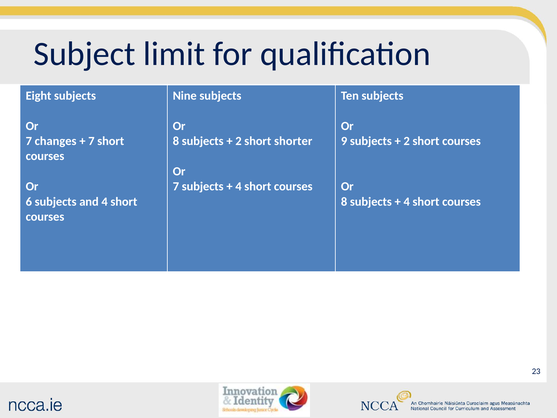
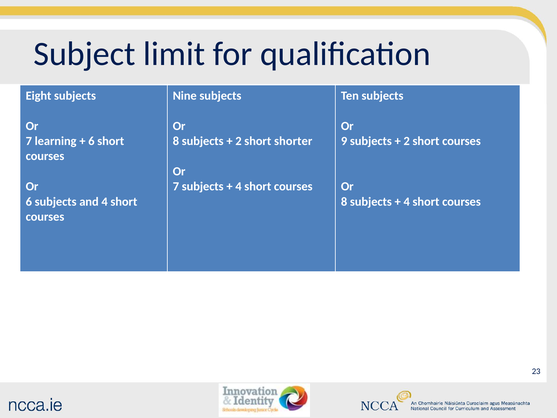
changes: changes -> learning (56, 141)
7: 7 -> 6 (91, 141)
